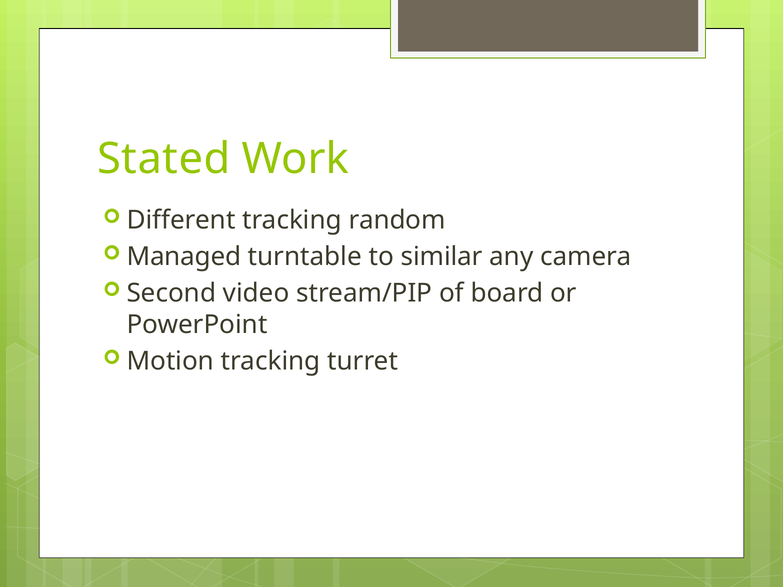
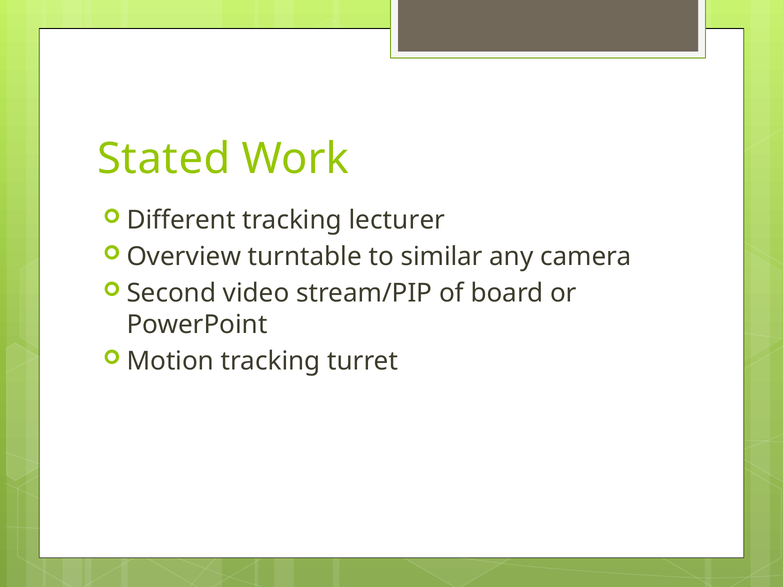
random: random -> lecturer (397, 220)
Managed: Managed -> Overview (184, 257)
